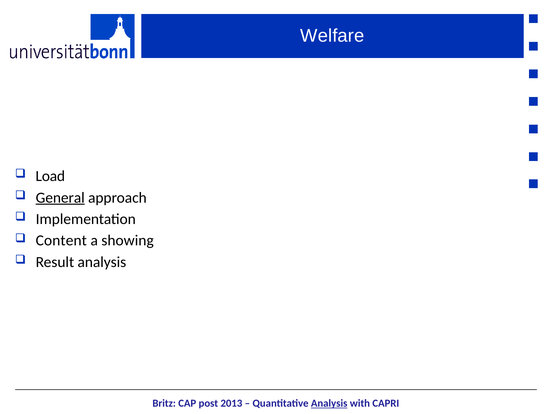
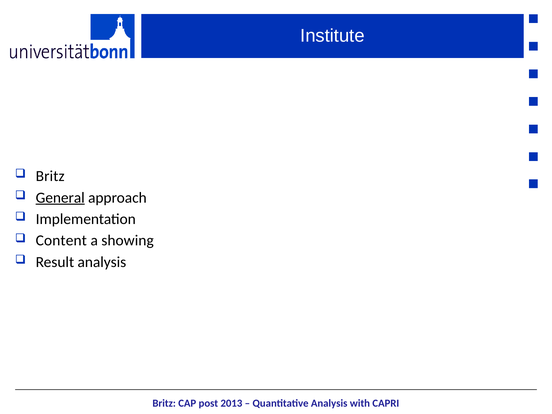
Welfare: Welfare -> Institute (332, 36)
Load: Load -> Britz (50, 176)
Analysis underline: present -> none (329, 403)
